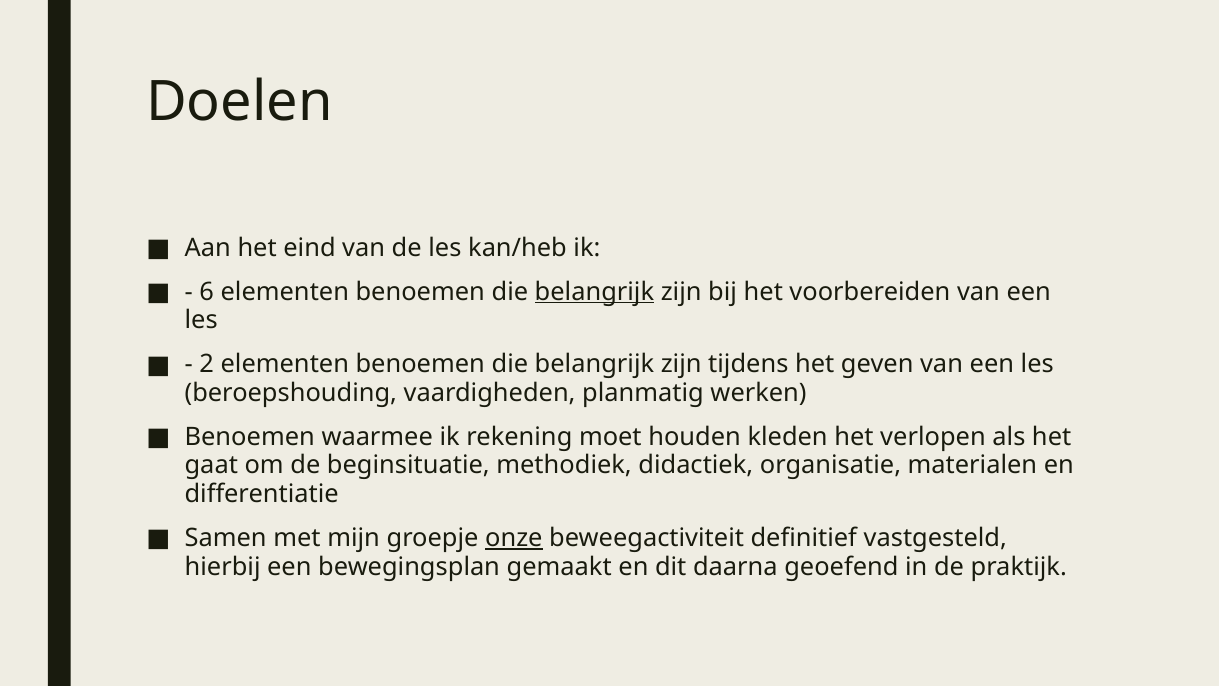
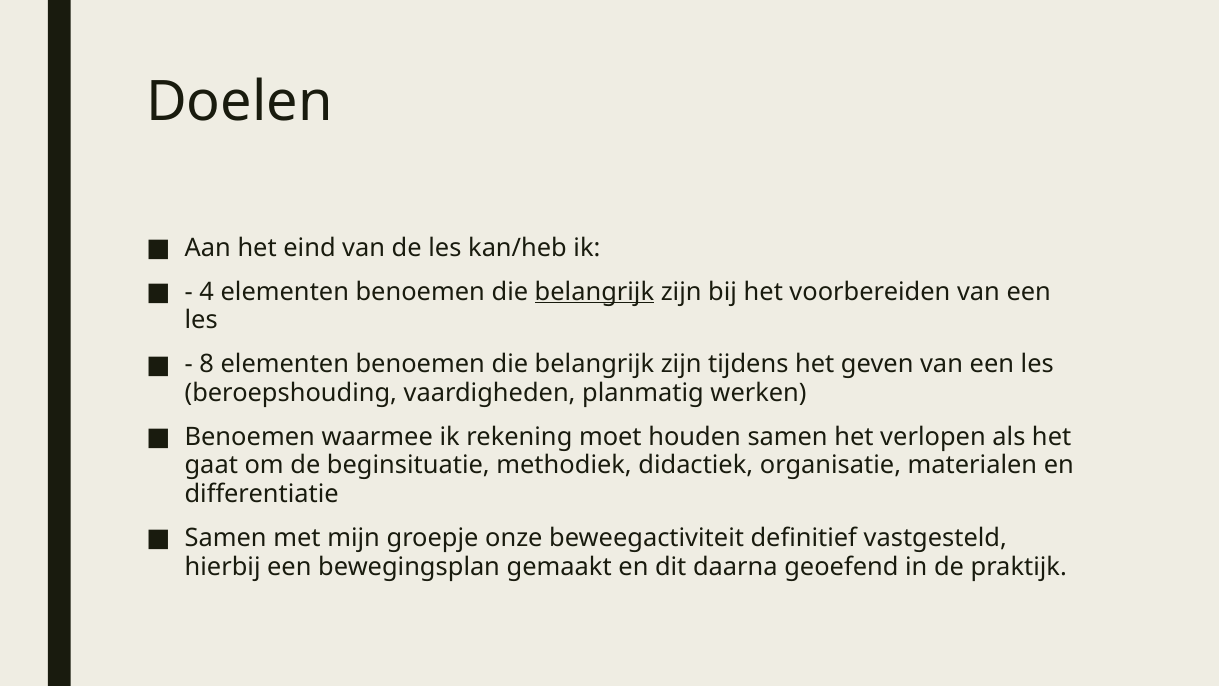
6: 6 -> 4 (207, 292)
2: 2 -> 8 (207, 364)
houden kleden: kleden -> samen (788, 437)
onze underline: present -> none (514, 538)
